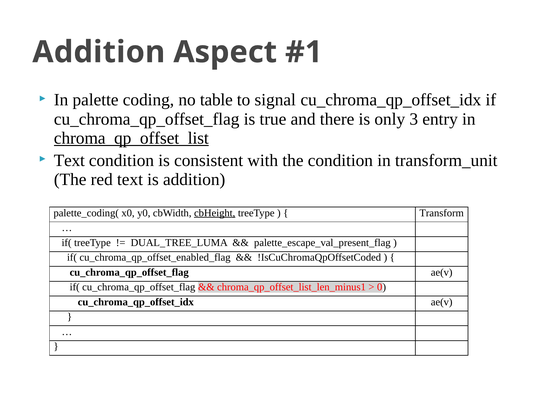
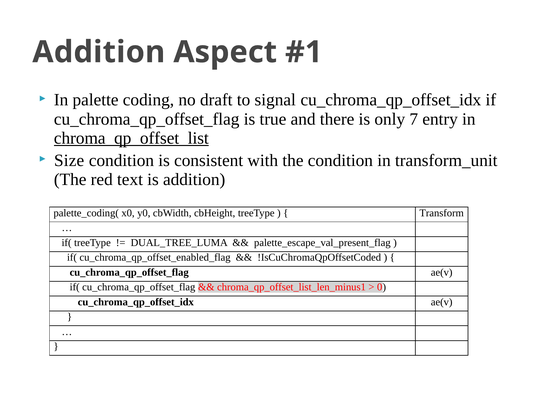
table: table -> draft (216, 100)
3: 3 -> 7 (414, 119)
Text: Text -> Size (69, 160)
cbHeight underline: present -> none (215, 213)
